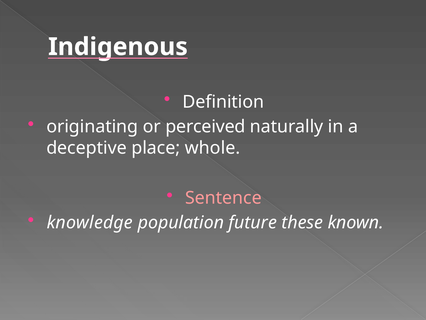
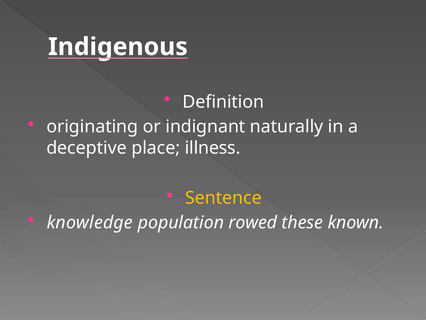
perceived: perceived -> indignant (205, 127)
whole: whole -> illness (213, 148)
Sentence colour: pink -> yellow (223, 198)
future: future -> rowed (253, 222)
